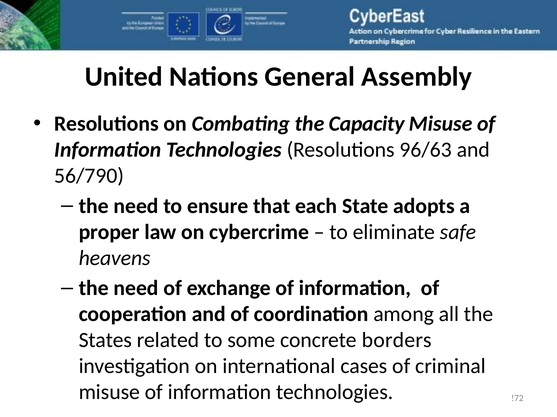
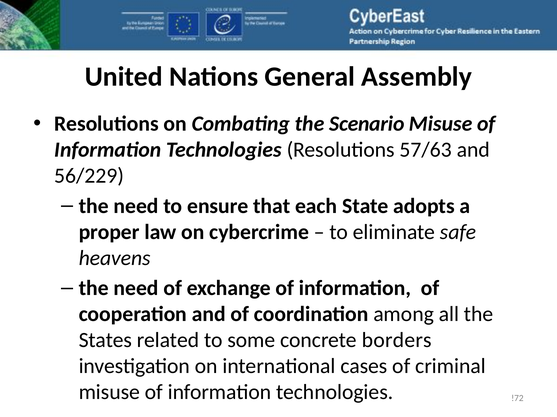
Capacity: Capacity -> Scenario (367, 124)
96/63: 96/63 -> 57/63 (426, 150)
56/790: 56/790 -> 56/229 (89, 176)
